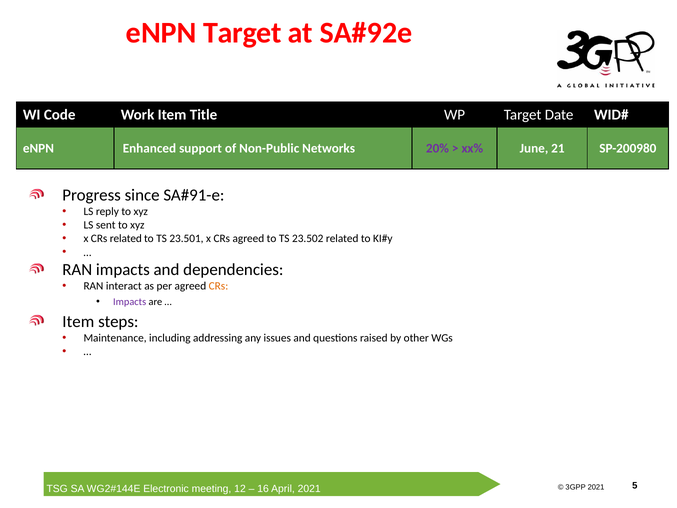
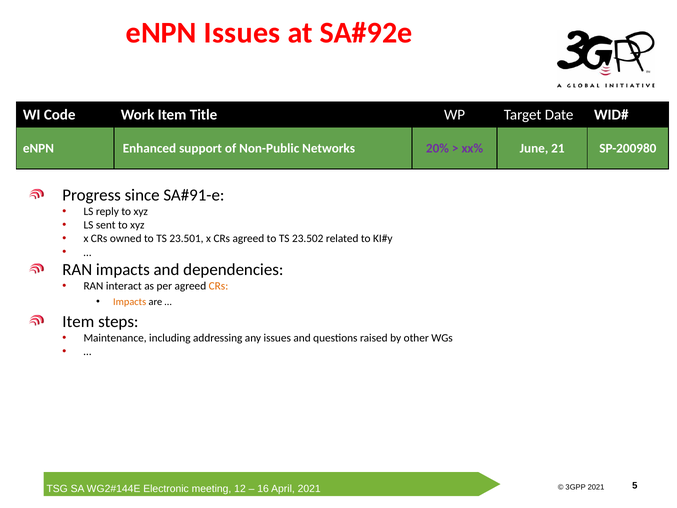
eNPN Target: Target -> Issues (242, 33)
CRs related: related -> owned (126, 239)
Impacts colour: purple -> orange (130, 302)
